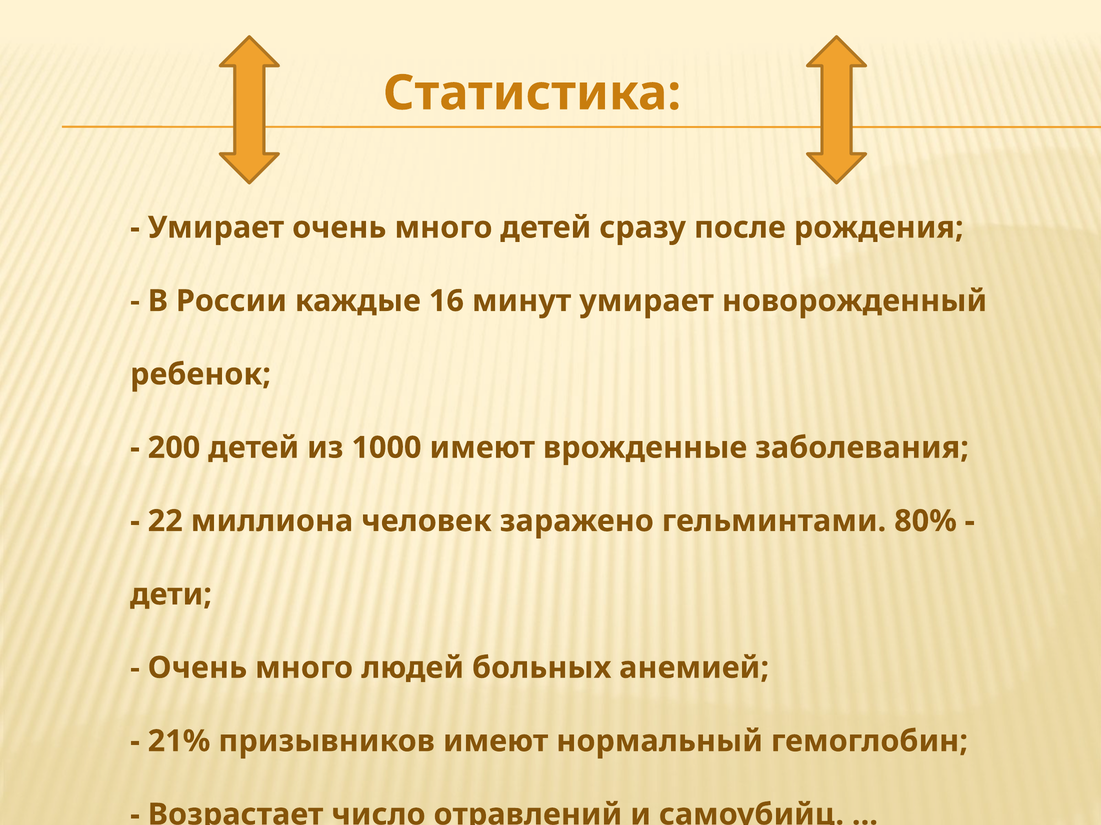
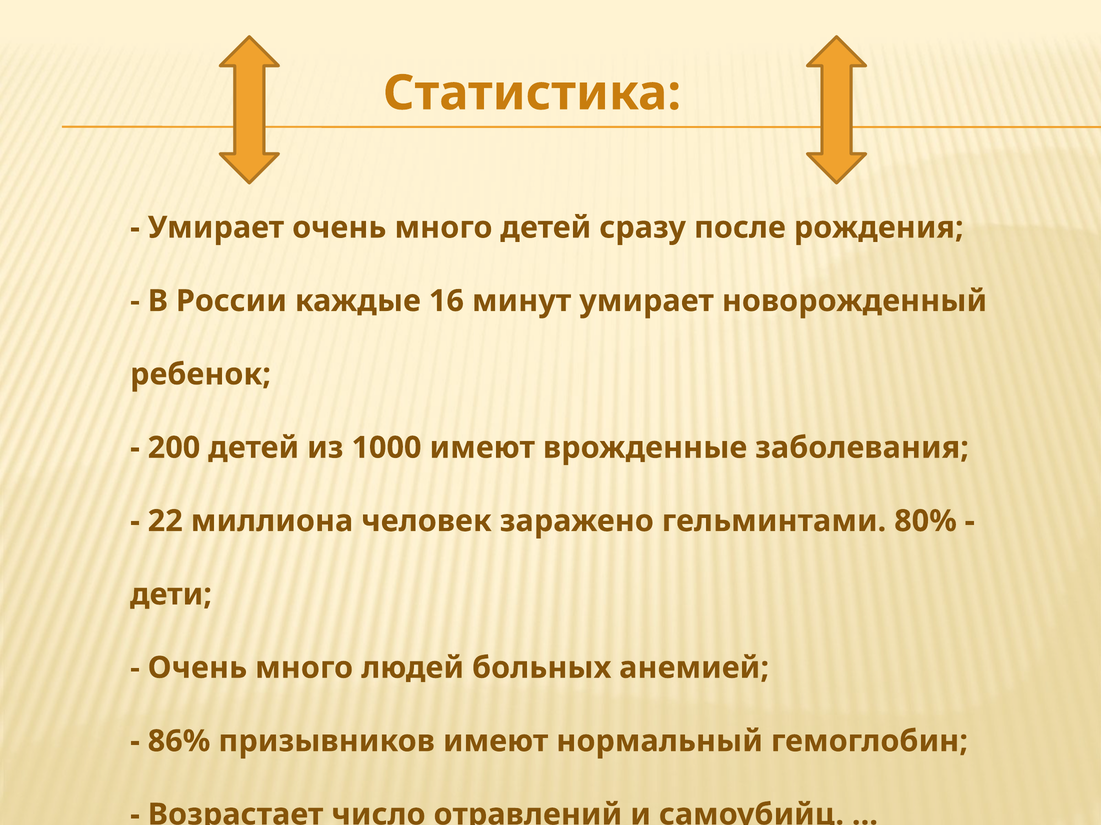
21%: 21% -> 86% (179, 742)
